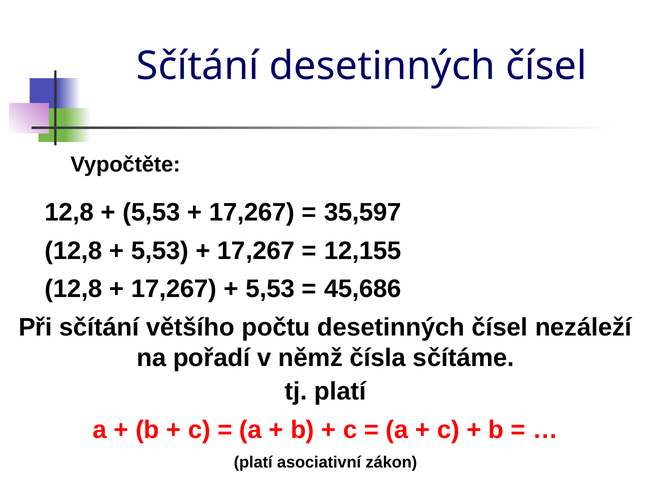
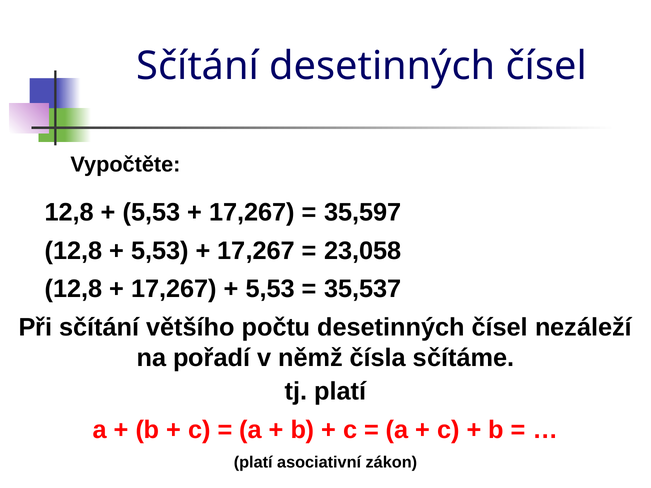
12,155: 12,155 -> 23,058 (363, 251)
45,686: 45,686 -> 35,537 (363, 289)
